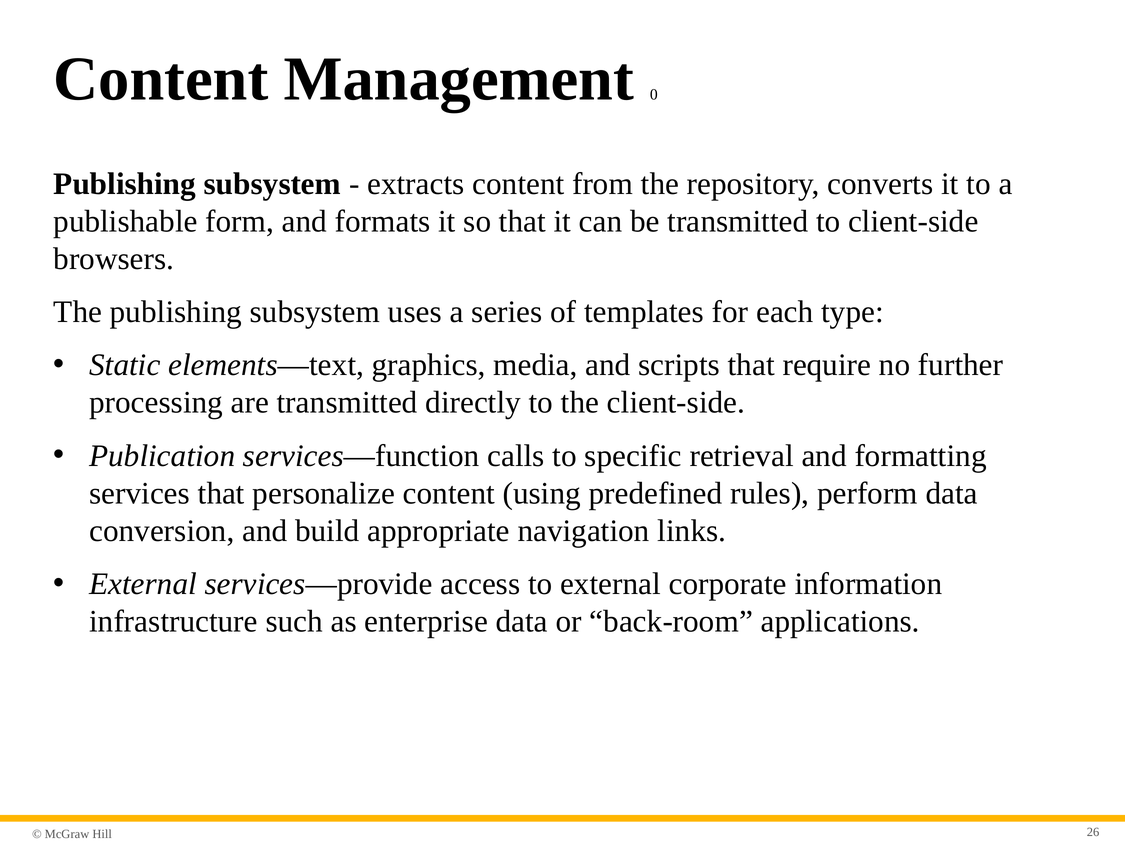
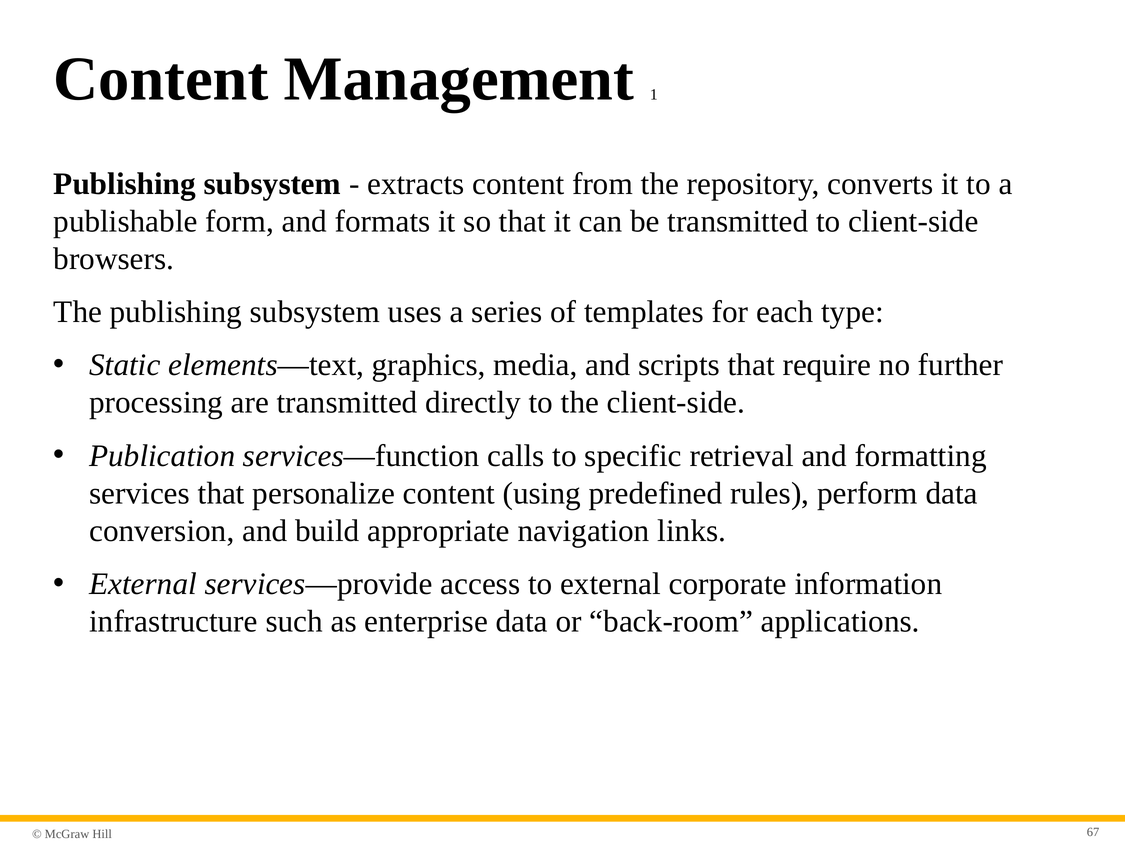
0: 0 -> 1 (654, 94)
26: 26 -> 67 (1093, 832)
